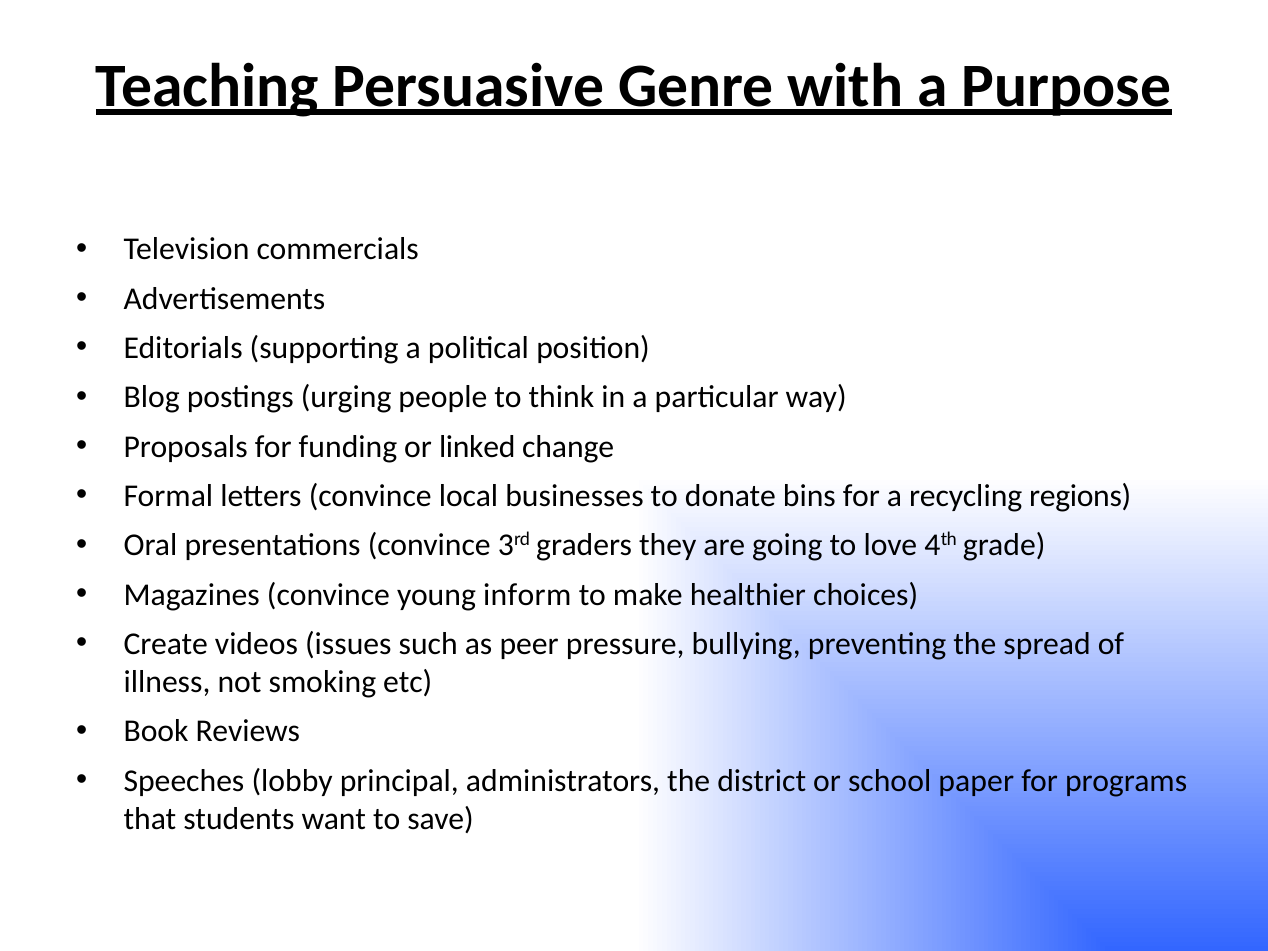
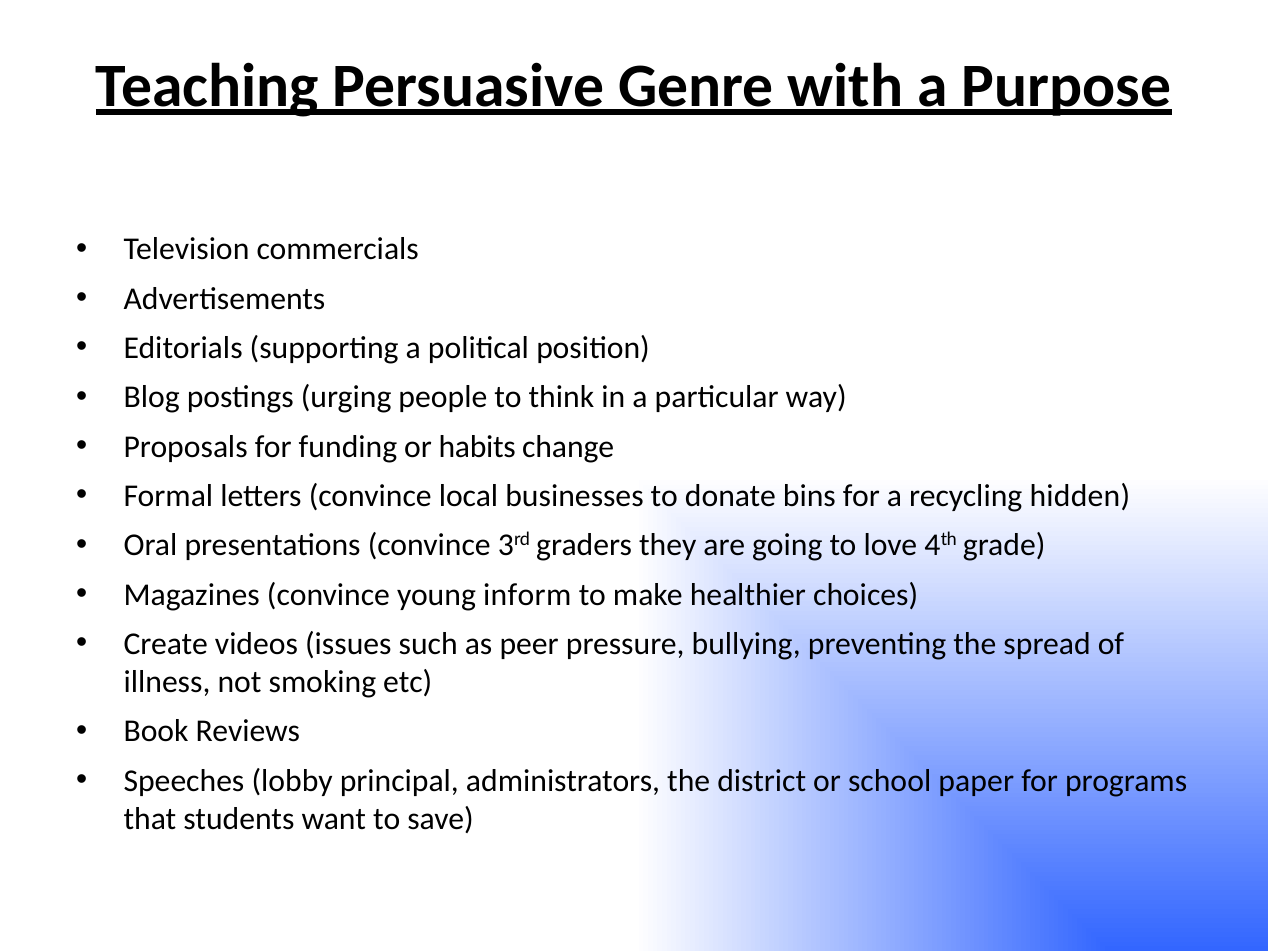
linked: linked -> habits (477, 447)
regions: regions -> hidden (1080, 496)
